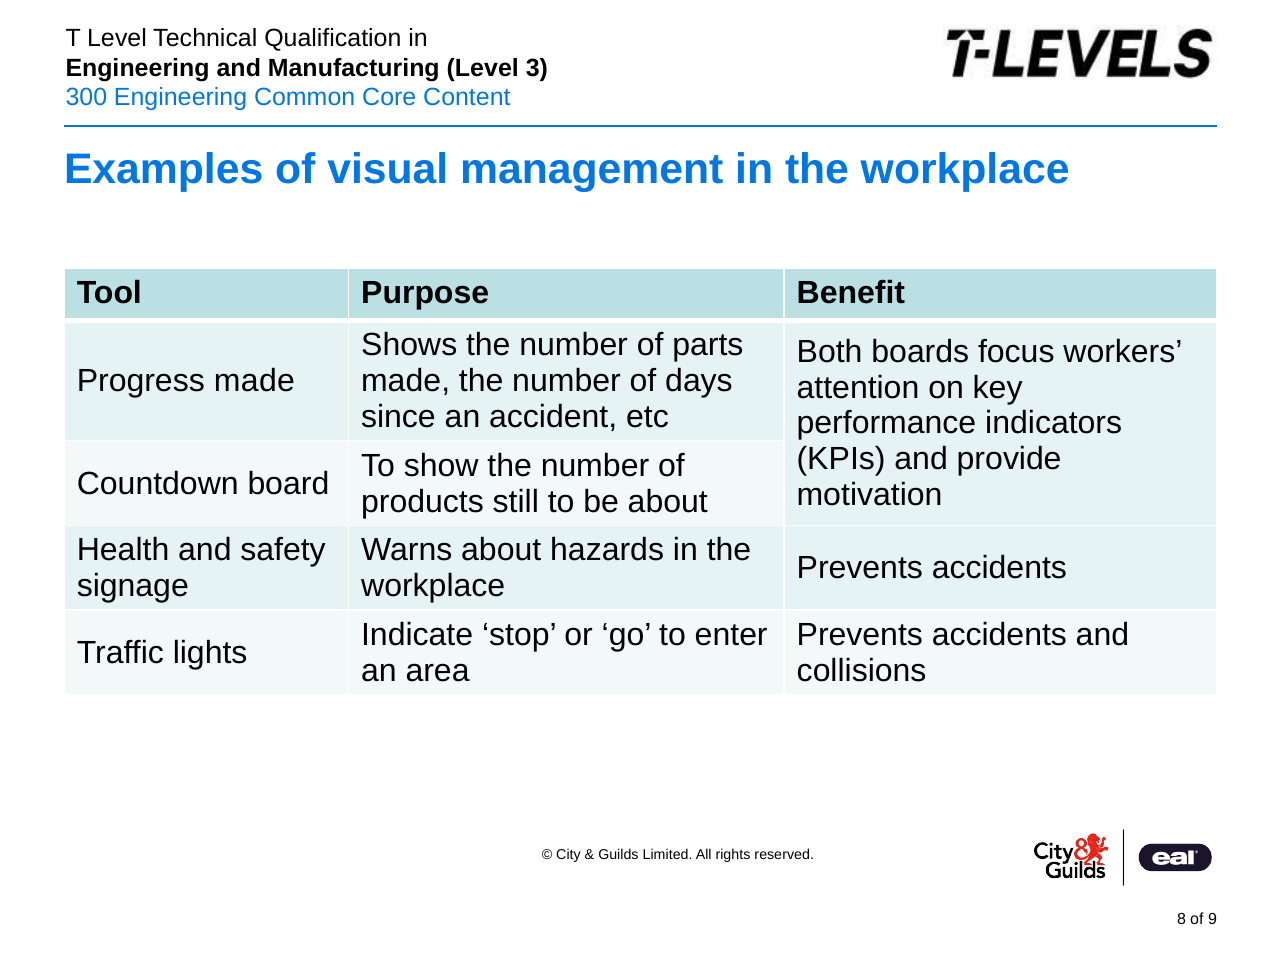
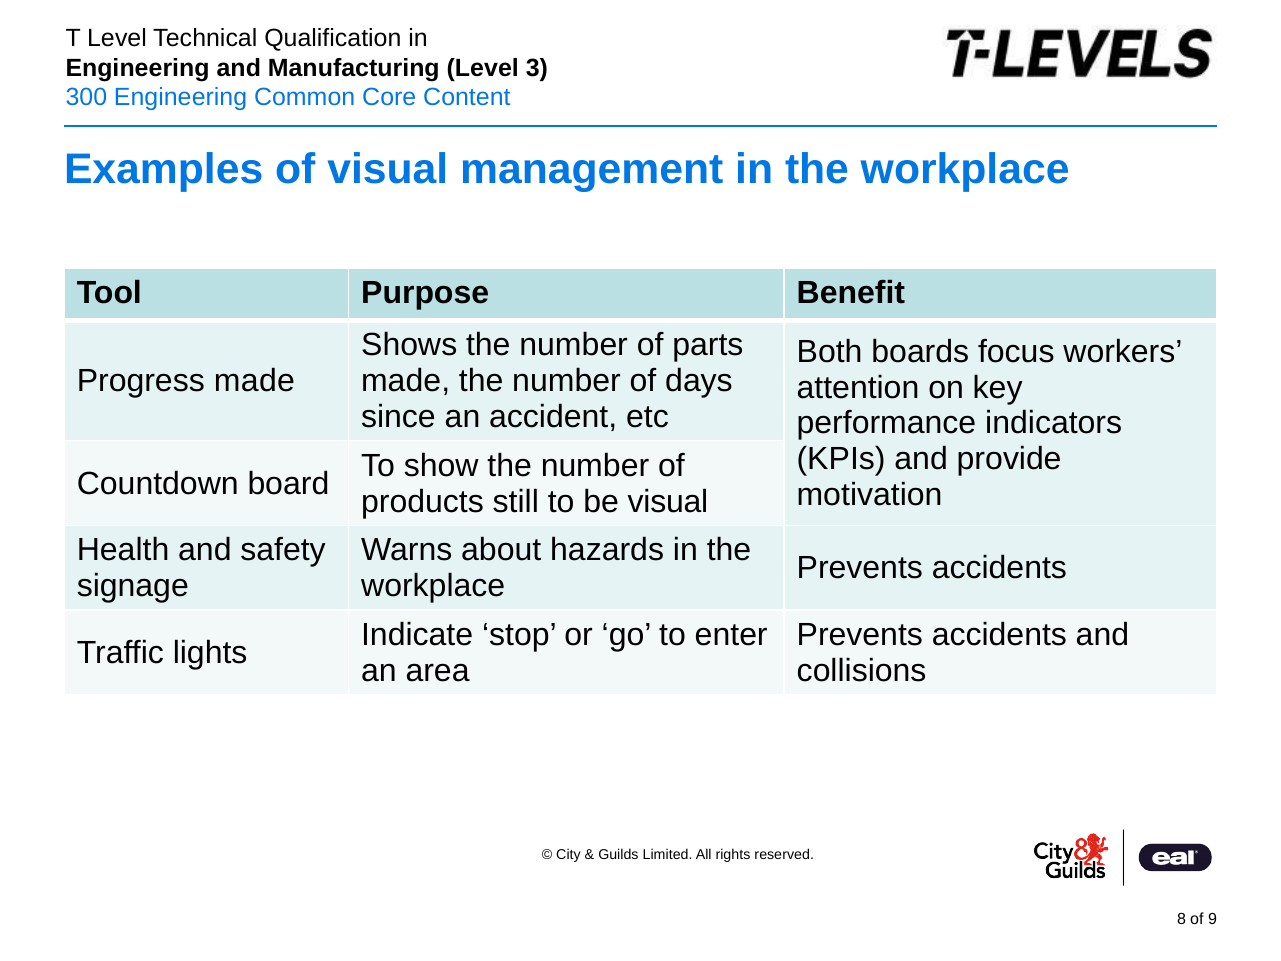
be about: about -> visual (668, 501)
